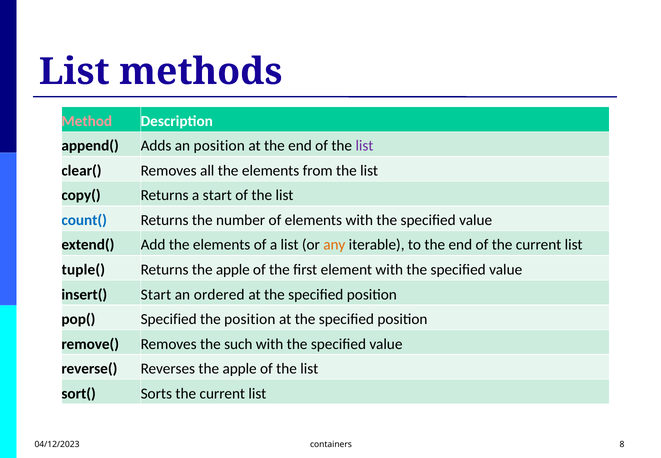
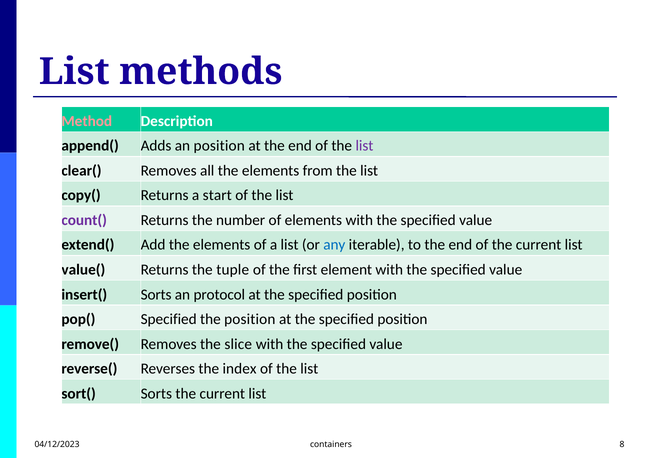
count( colour: blue -> purple (84, 220)
any colour: orange -> blue (334, 245)
tuple(: tuple( -> value( (83, 269)
Returns the apple: apple -> tuple (233, 269)
insert( Start: Start -> Sorts (156, 294)
ordered: ordered -> protocol (219, 294)
such: such -> slice (238, 344)
Reverses the apple: apple -> index (240, 368)
